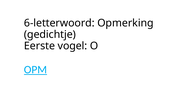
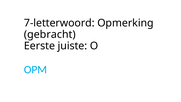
6-letterwoord: 6-letterwoord -> 7-letterwoord (59, 23)
gedichtje: gedichtje -> gebracht (50, 34)
vogel: vogel -> juiste (72, 46)
OPM underline: present -> none (35, 70)
